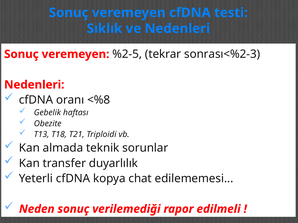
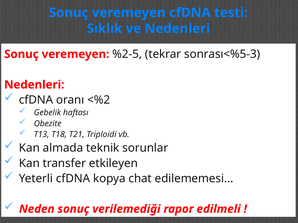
sonrası<%2-3: sonrası<%2-3 -> sonrası<%5-3 (222, 54)
<%8: <%8 -> <%2 (99, 100)
duyarlılık: duyarlılık -> etkileyen (113, 164)
